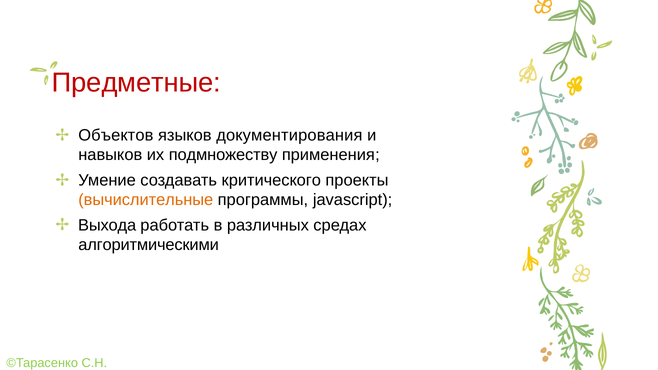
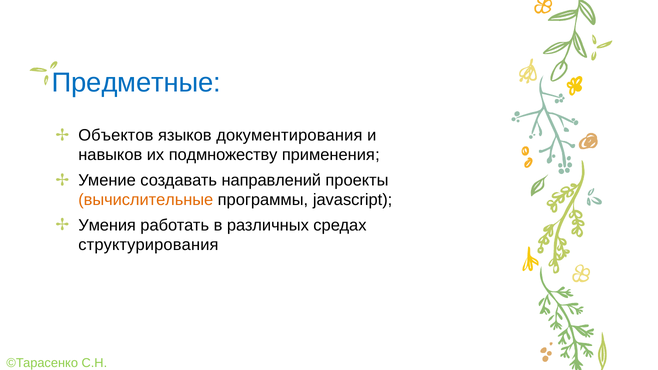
Предметные colour: red -> blue (136, 83)
критического: критического -> направлений (271, 180)
Выхода: Выхода -> Умения (107, 225)
алгоритмическими: алгоритмическими -> структурирования (148, 245)
